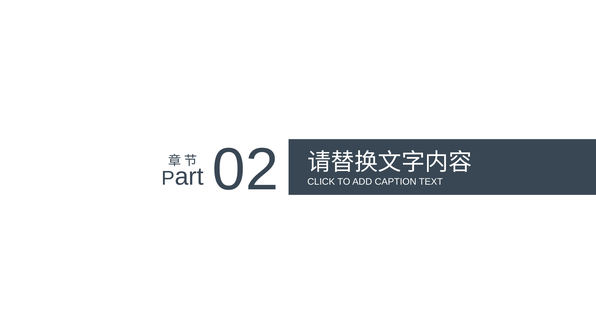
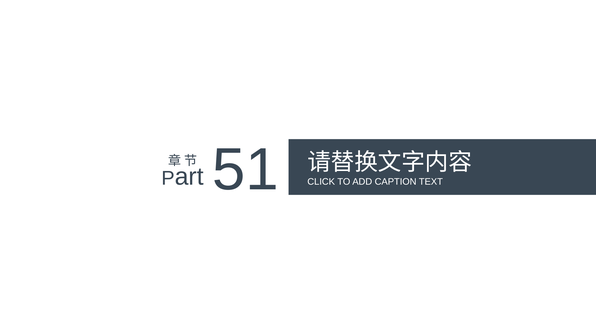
02: 02 -> 51 (245, 170)
